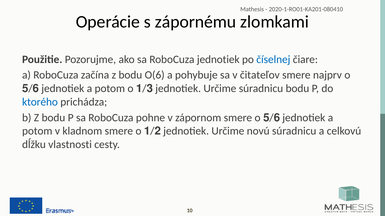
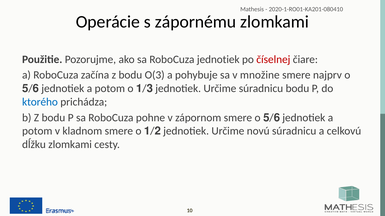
číselnej colour: blue -> red (273, 59)
O(6: O(6 -> O(3 (155, 75)
čitateľov: čitateľov -> množine (260, 75)
dĺžku vlastnosti: vlastnosti -> zlomkami (70, 145)
